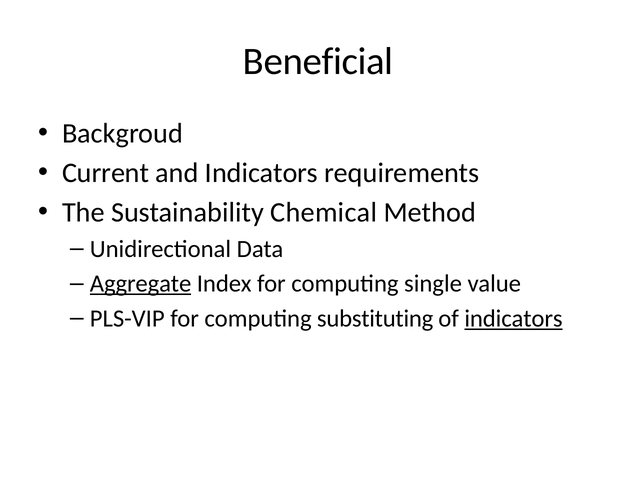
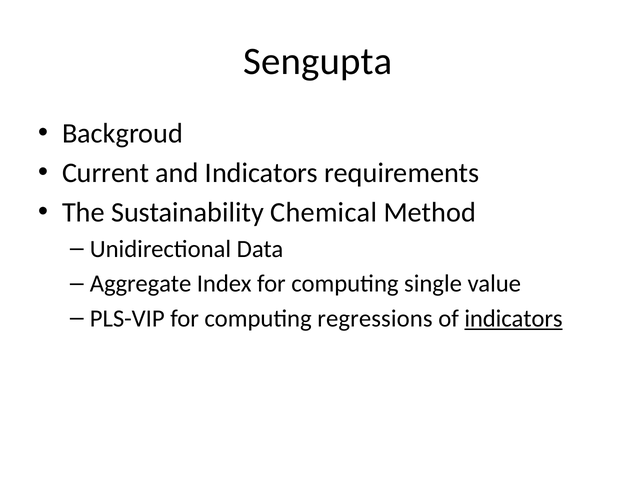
Beneficial: Beneficial -> Sengupta (318, 62)
Aggregate underline: present -> none (141, 284)
substituting: substituting -> regressions (375, 318)
